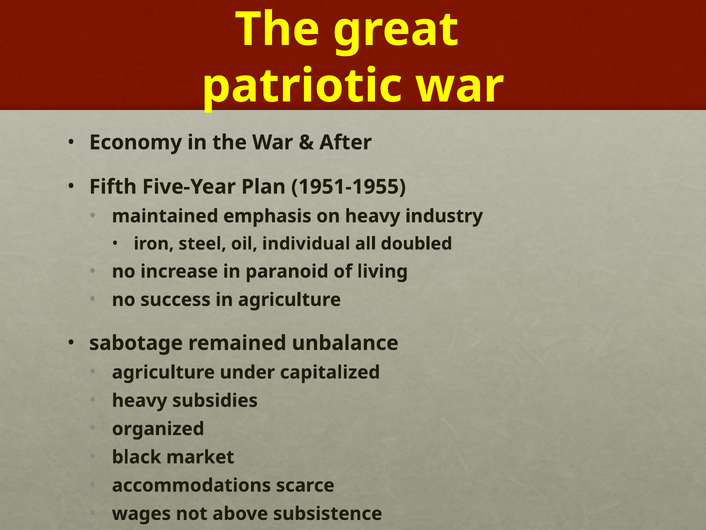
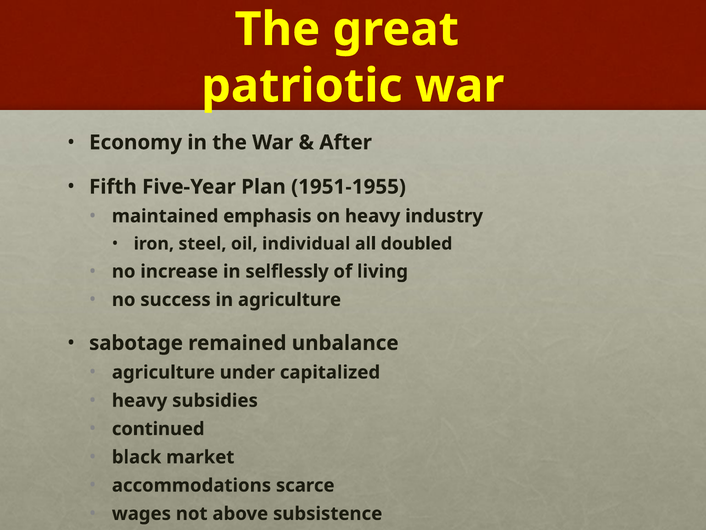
paranoid: paranoid -> selflessly (287, 271)
organized: organized -> continued (158, 429)
